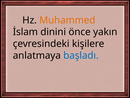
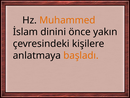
başladı colour: blue -> orange (81, 55)
